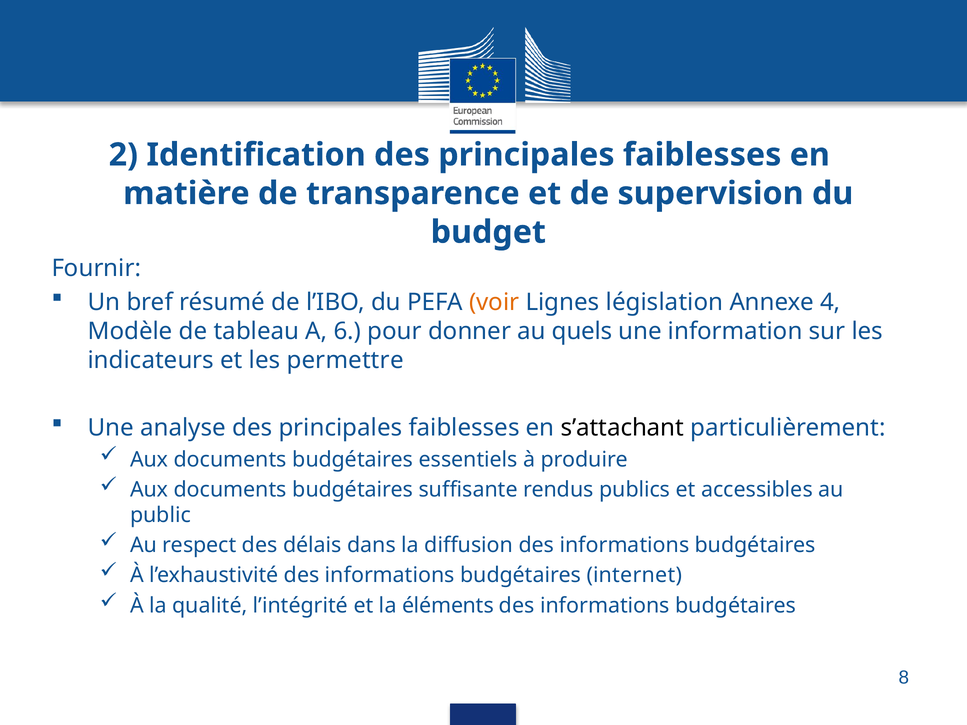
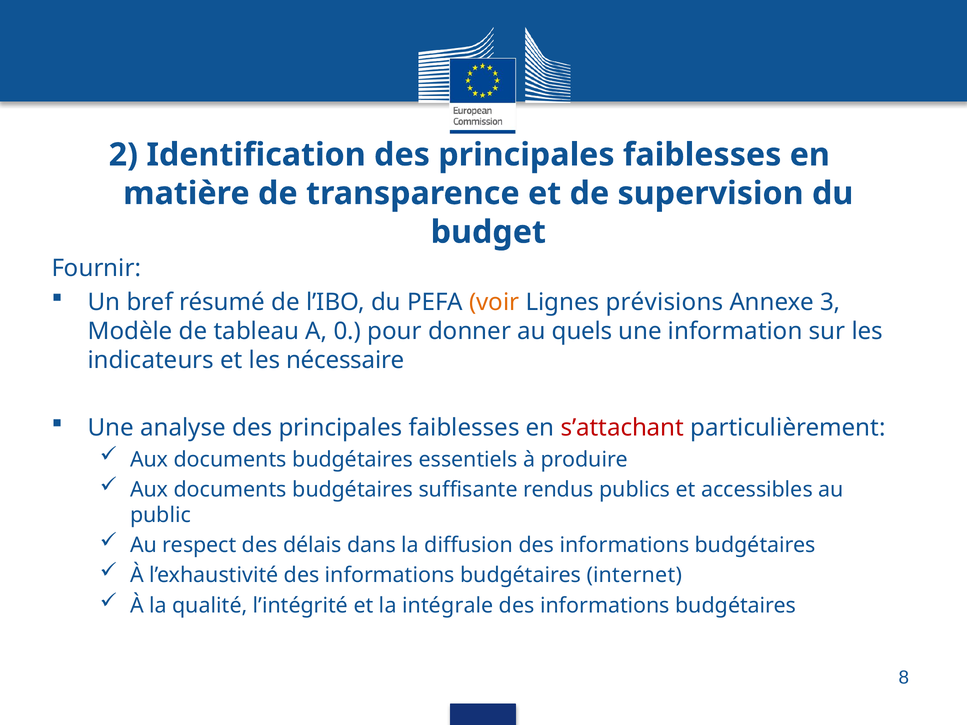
législation: législation -> prévisions (664, 302)
4: 4 -> 3 (830, 302)
6: 6 -> 0 (347, 331)
permettre: permettre -> nécessaire (345, 360)
s’attachant colour: black -> red (622, 428)
éléments: éléments -> intégrale (448, 606)
